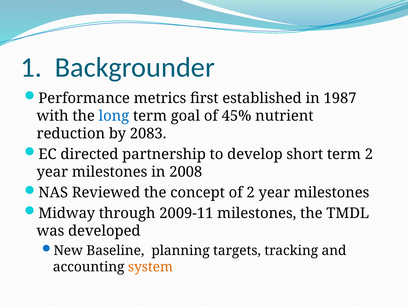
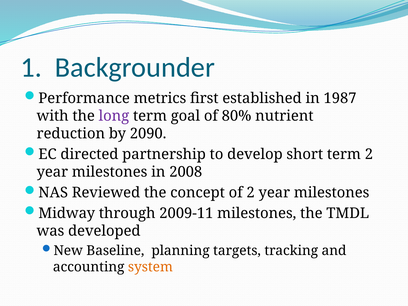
long colour: blue -> purple (114, 116)
45%: 45% -> 80% (237, 116)
2083: 2083 -> 2090 (148, 134)
